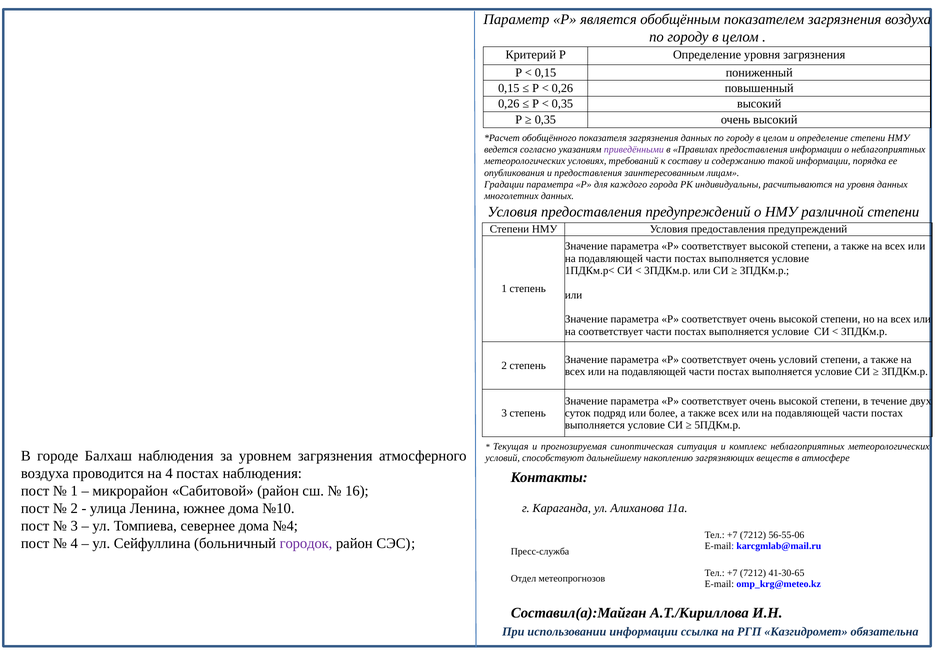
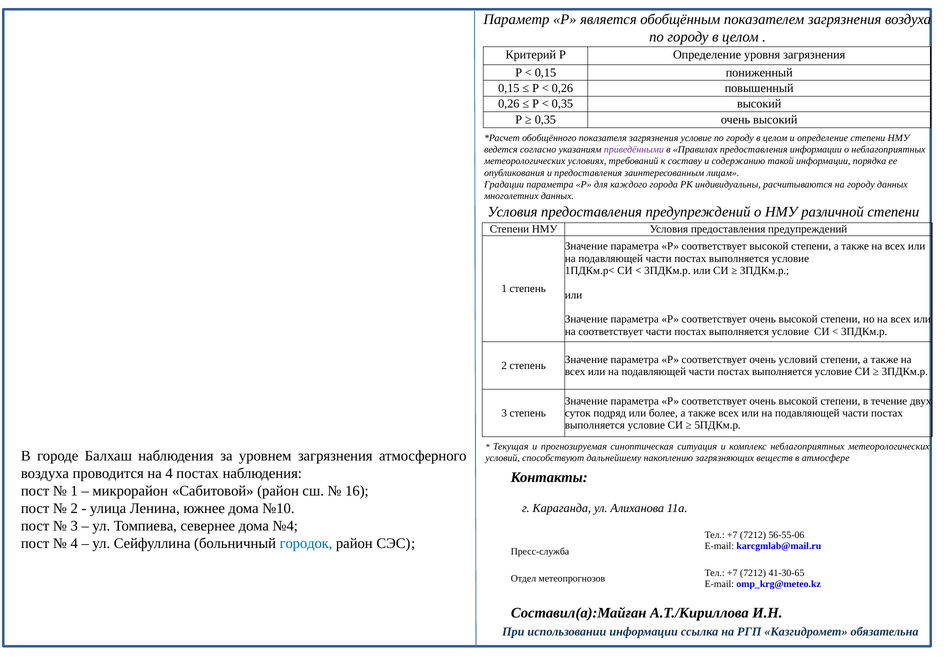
загрязнения данных: данных -> условие (696, 138)
на уровня: уровня -> городу (861, 185)
городок colour: purple -> blue (306, 544)
